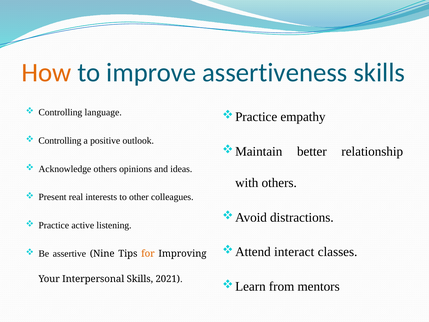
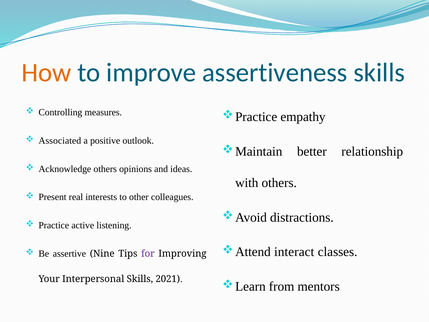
language: language -> measures (103, 112)
Controlling: Controlling -> Associated (60, 141)
for colour: orange -> purple (148, 253)
